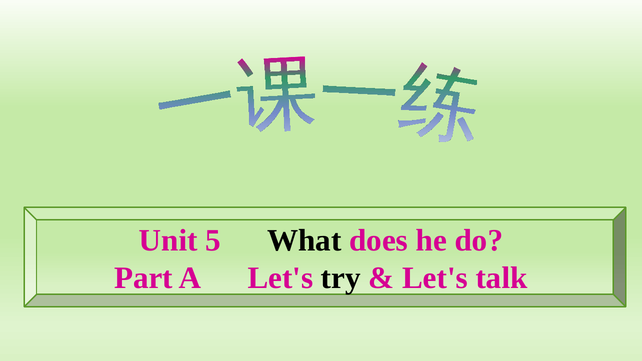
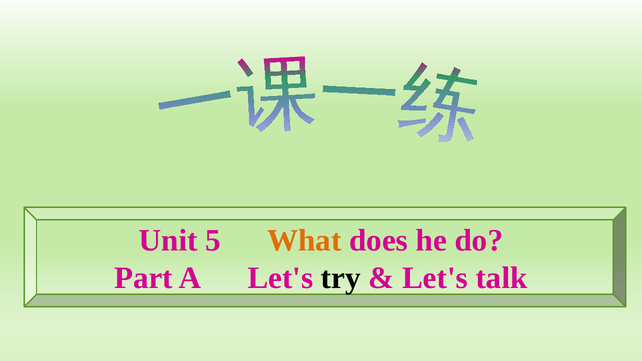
What colour: black -> orange (304, 241)
